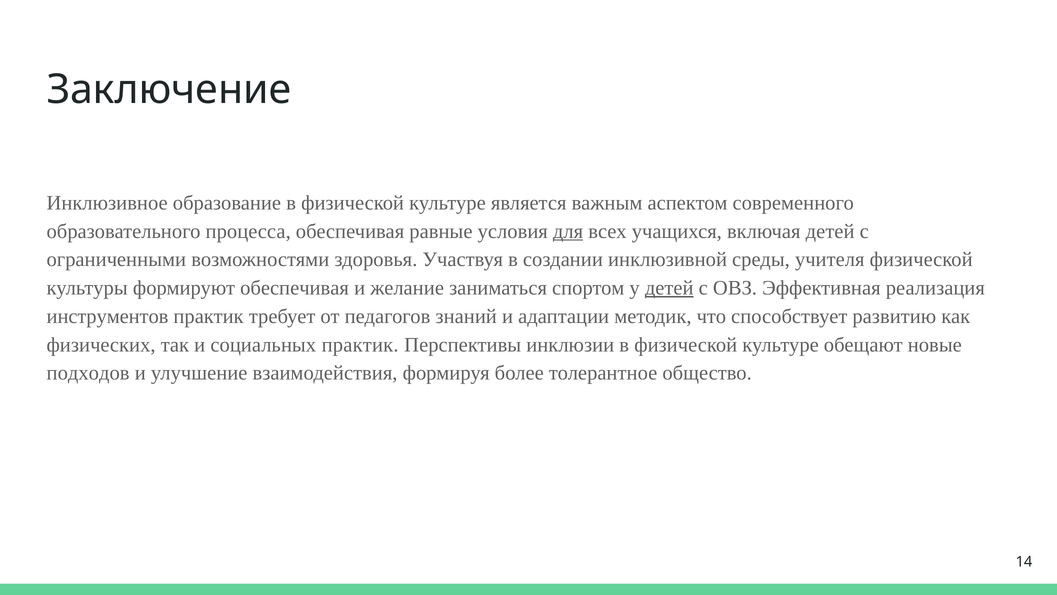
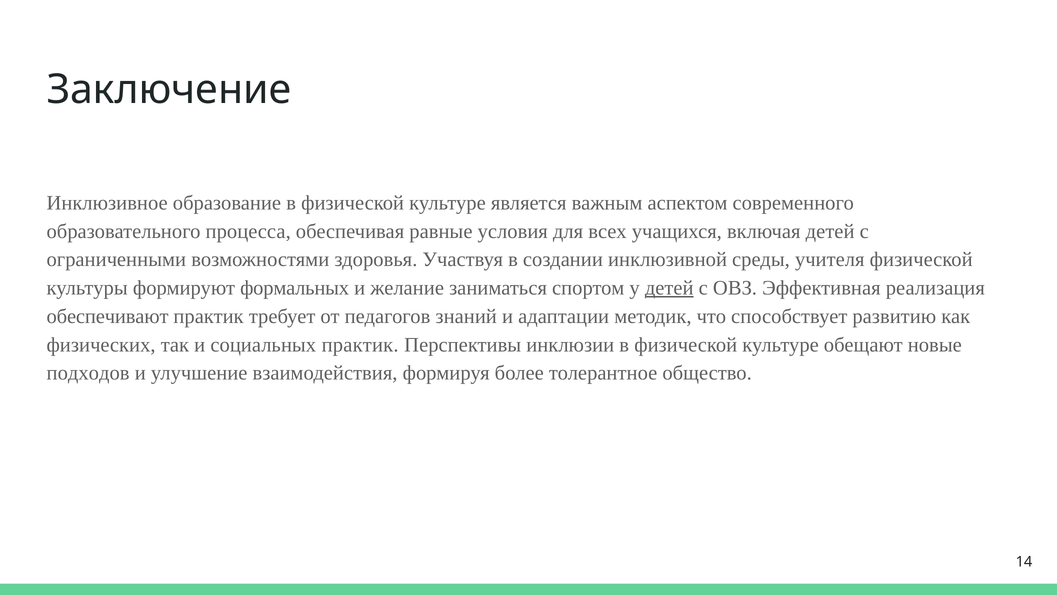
для underline: present -> none (568, 231)
формируют обеспечивая: обеспечивая -> формальных (295, 288)
инструментов: инструментов -> обеспечивают (108, 316)
